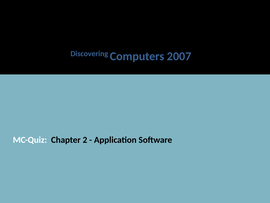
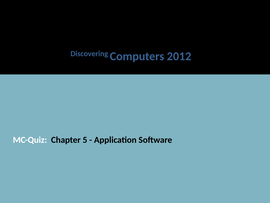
2007: 2007 -> 2012 (179, 56)
2: 2 -> 5 (85, 140)
